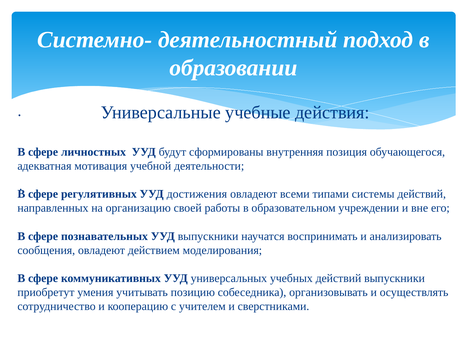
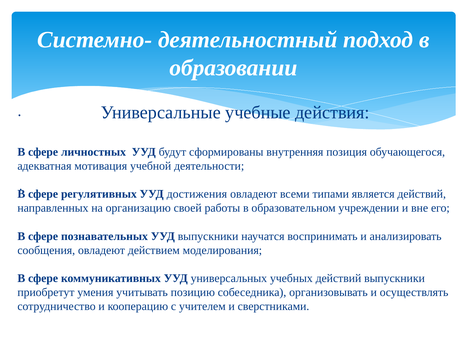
системы: системы -> является (373, 194)
